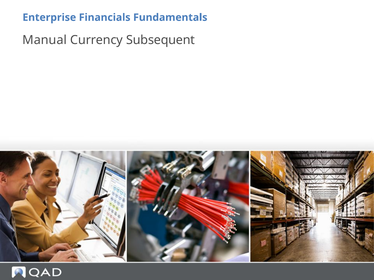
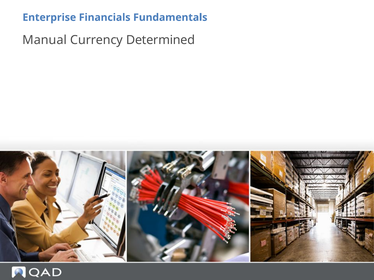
Subsequent: Subsequent -> Determined (161, 40)
